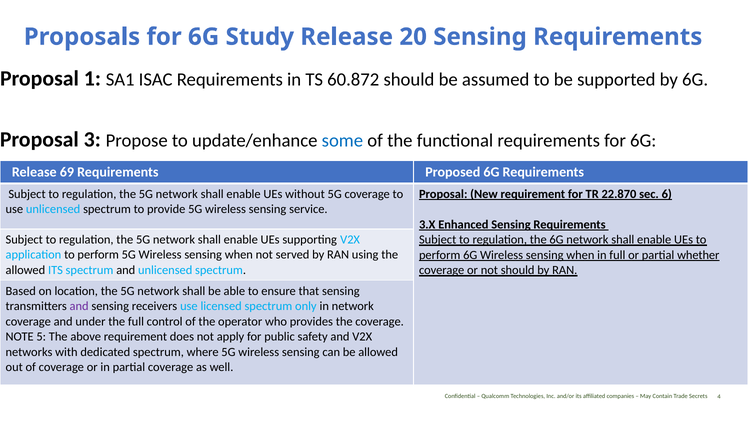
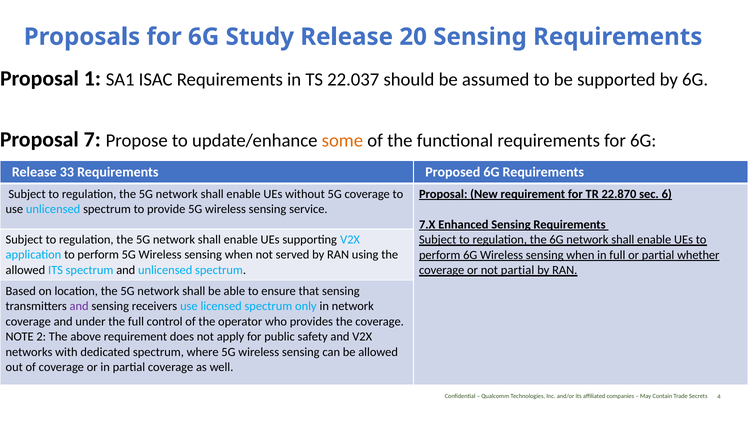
60.872: 60.872 -> 22.037 (353, 80)
3: 3 -> 7 (92, 139)
some colour: blue -> orange (342, 140)
69: 69 -> 33 (67, 172)
3.X: 3.X -> 7.X (427, 224)
not should: should -> partial (518, 270)
5: 5 -> 2 (41, 337)
